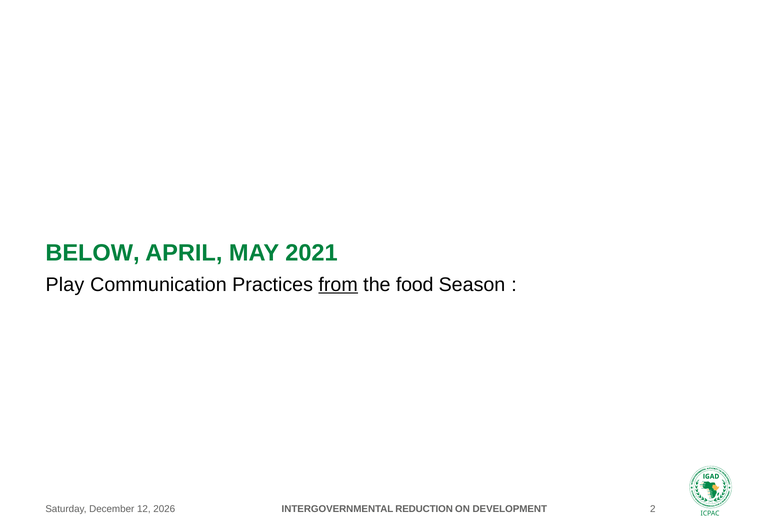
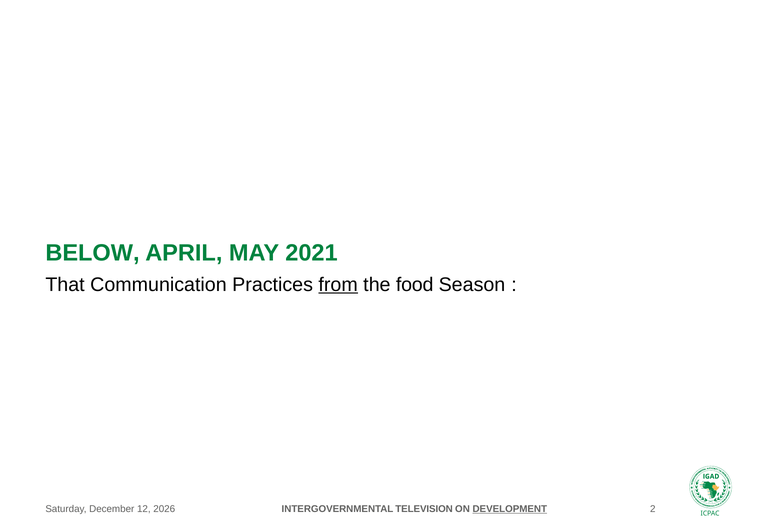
Play: Play -> That (65, 285)
REDUCTION: REDUCTION -> TELEVISION (424, 509)
DEVELOPMENT underline: none -> present (510, 509)
